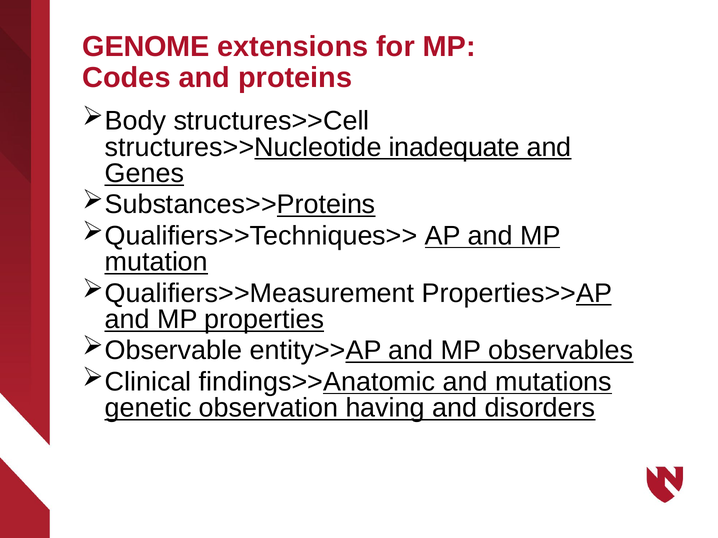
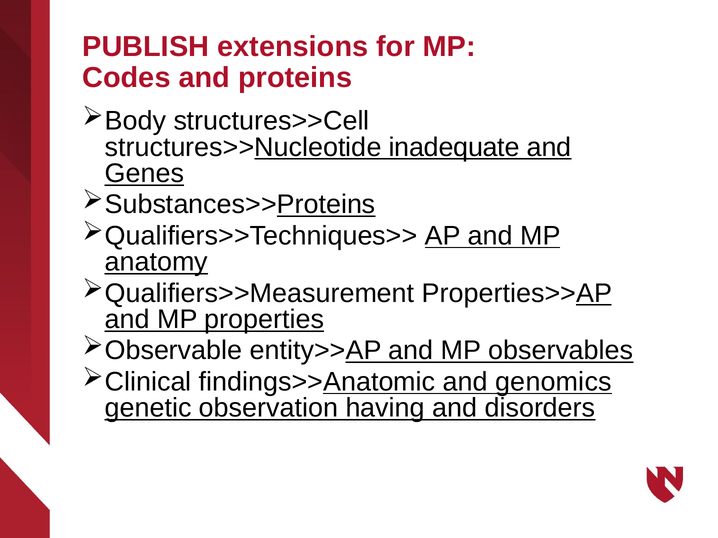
GENOME: GENOME -> PUBLISH (146, 47)
mutation: mutation -> anatomy (156, 262)
mutations: mutations -> genomics (553, 382)
